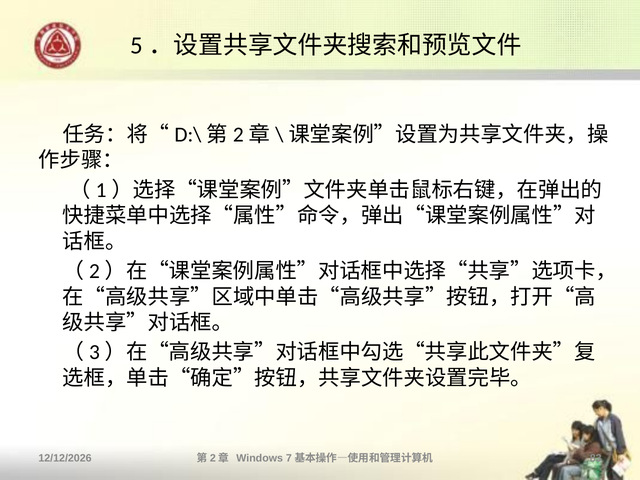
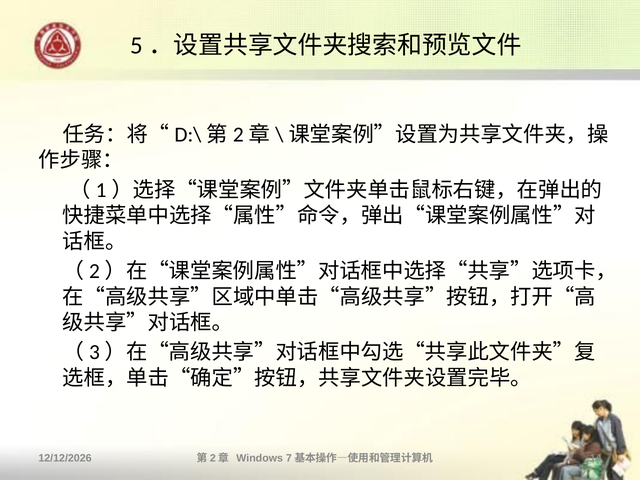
83: 83 -> 14 (596, 458)
